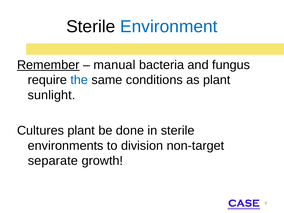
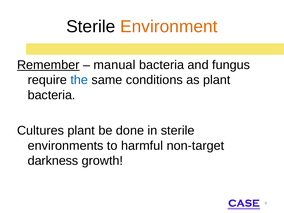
Environment colour: blue -> orange (169, 27)
sunlight: sunlight -> bacteria (52, 95)
division: division -> harmful (142, 146)
separate: separate -> darkness (53, 161)
